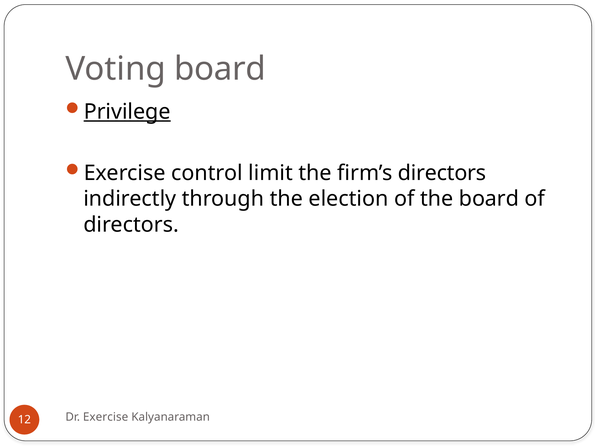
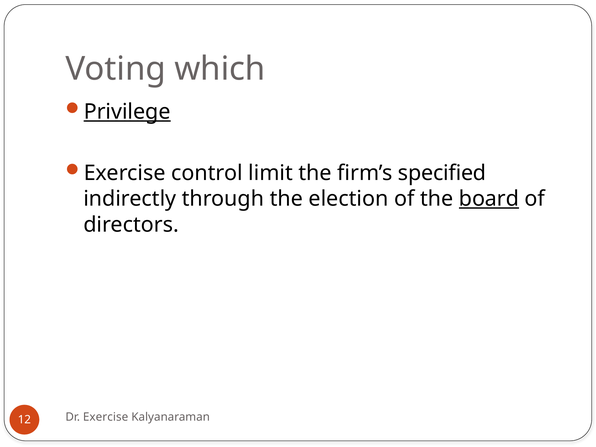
Voting board: board -> which (220, 69)
firm’s directors: directors -> specified (442, 173)
board underline: none -> present (489, 199)
